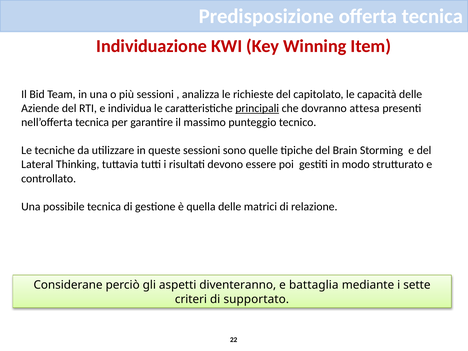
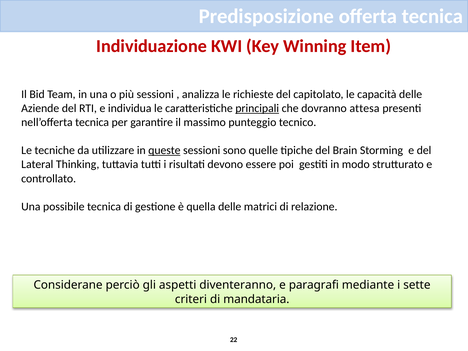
queste underline: none -> present (164, 150)
battaglia: battaglia -> paragrafi (314, 285)
supportato: supportato -> mandataria (256, 299)
